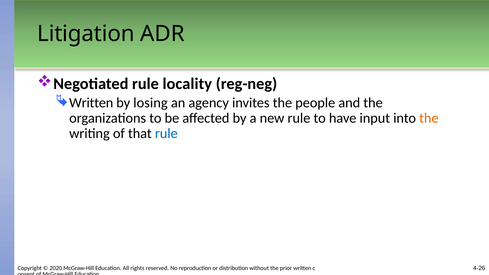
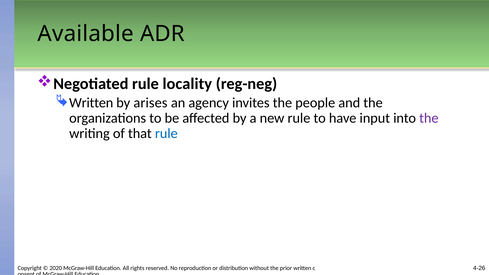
Litigation: Litigation -> Available (86, 34)
losing: losing -> arises (150, 103)
the colour: orange -> purple (429, 118)
